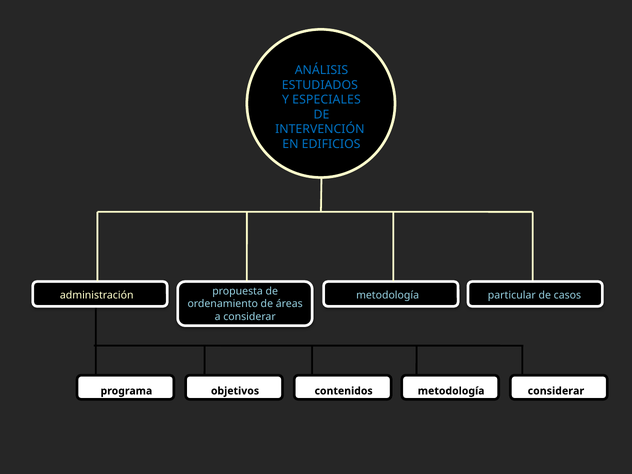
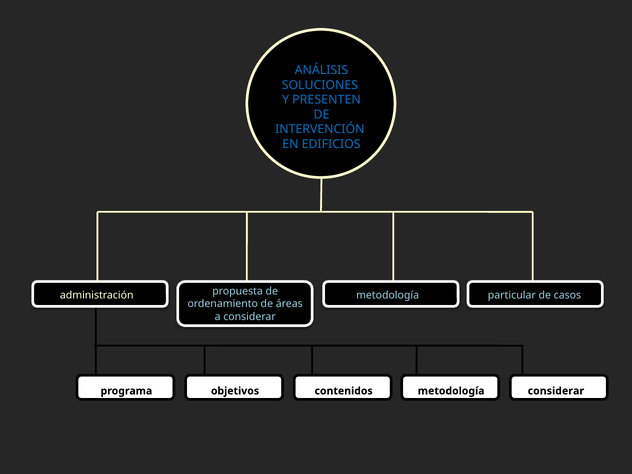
ESTUDIADOS: ESTUDIADOS -> SOLUCIONES (320, 85)
ESPECIALES: ESPECIALES -> PRESENTEN (326, 100)
